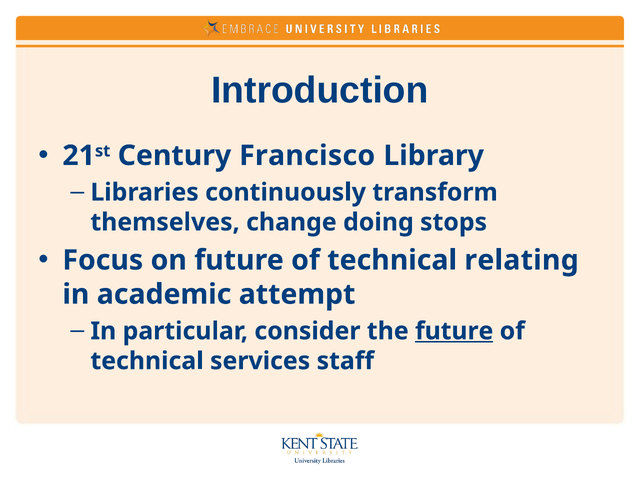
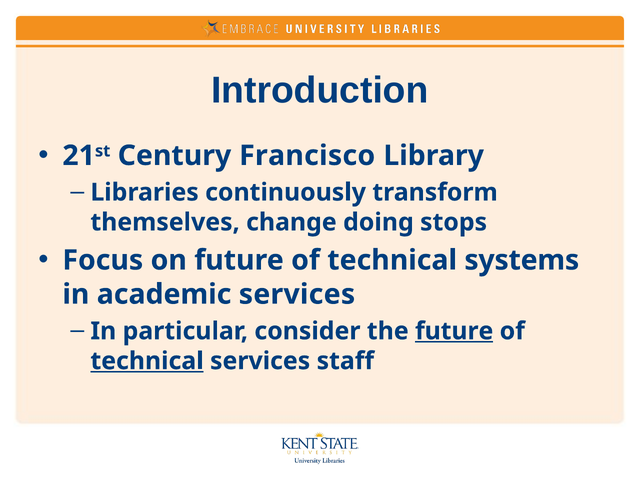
relating: relating -> systems (522, 260)
academic attempt: attempt -> services (297, 294)
technical underline: none -> present (147, 361)
